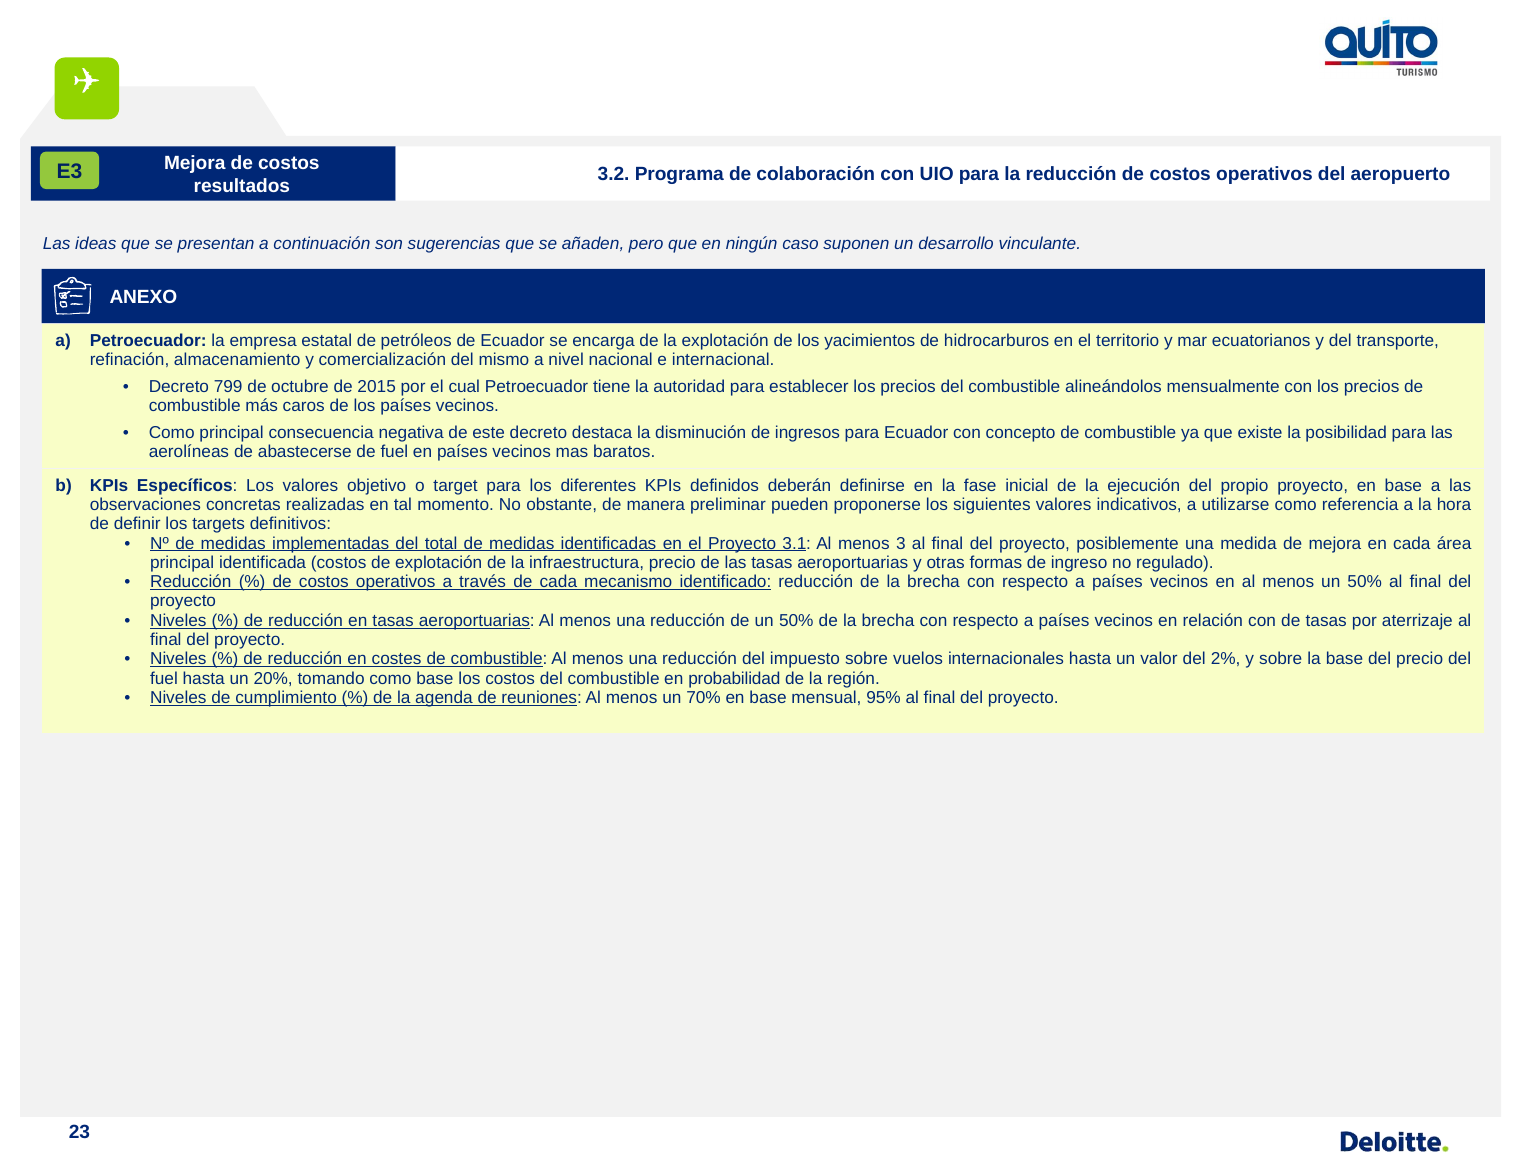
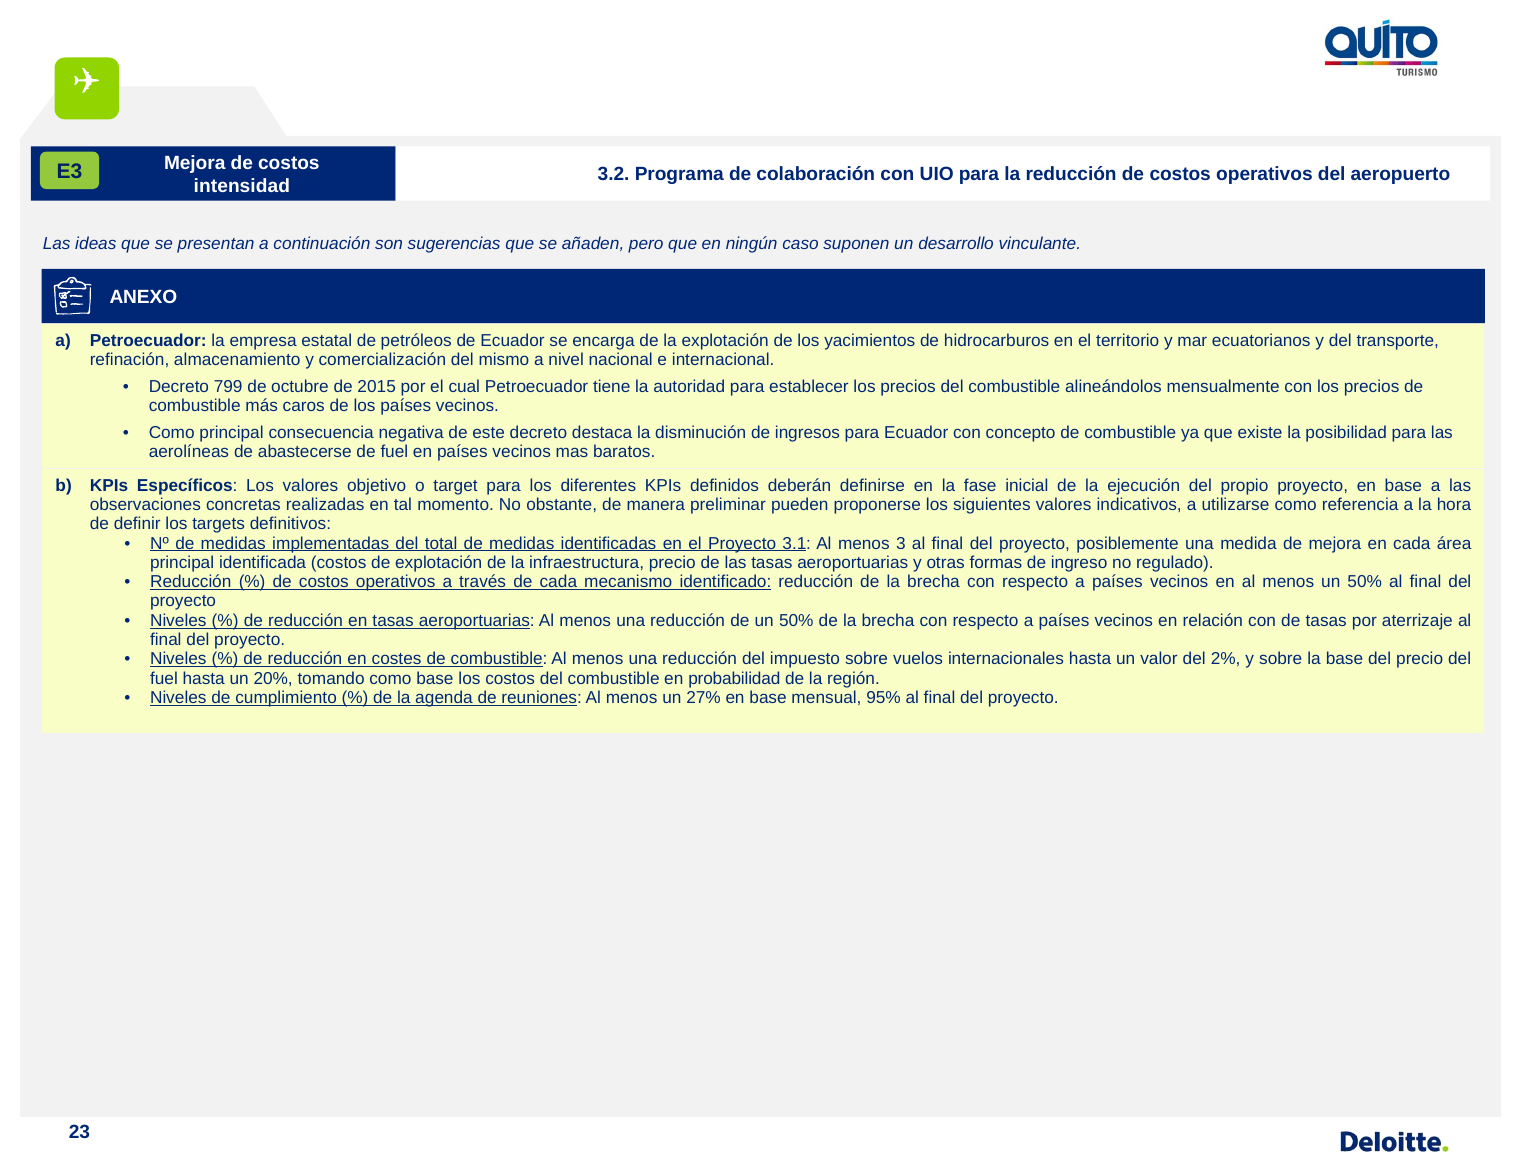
resultados: resultados -> intensidad (242, 186)
70%: 70% -> 27% (703, 698)
